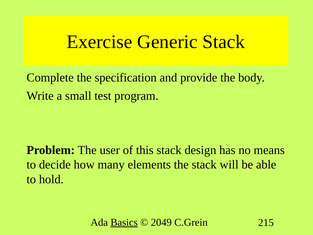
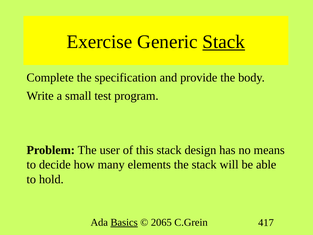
Stack underline: none -> present (224, 42)
2049: 2049 -> 2065 (161, 222)
215: 215 -> 417 (266, 222)
